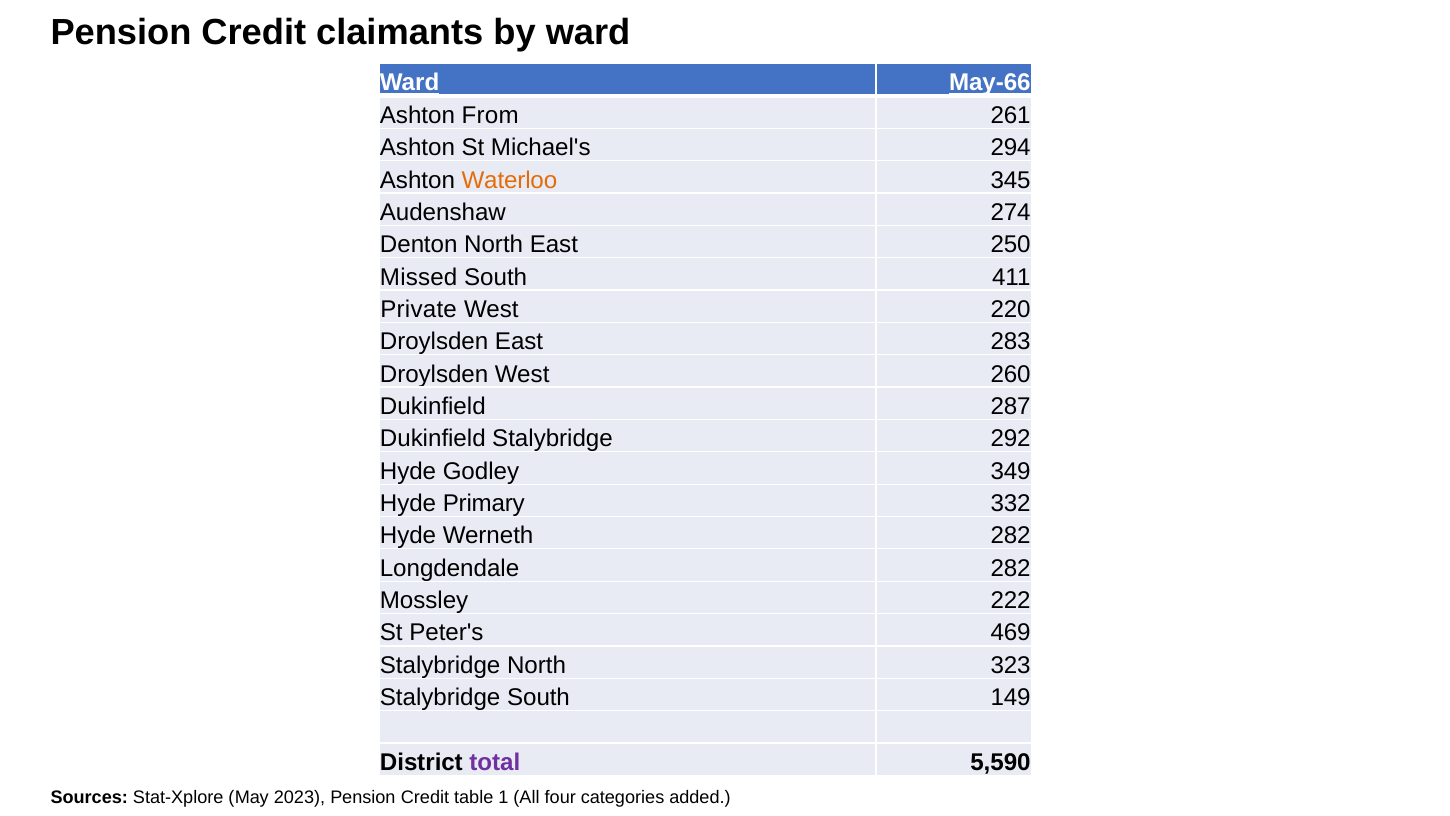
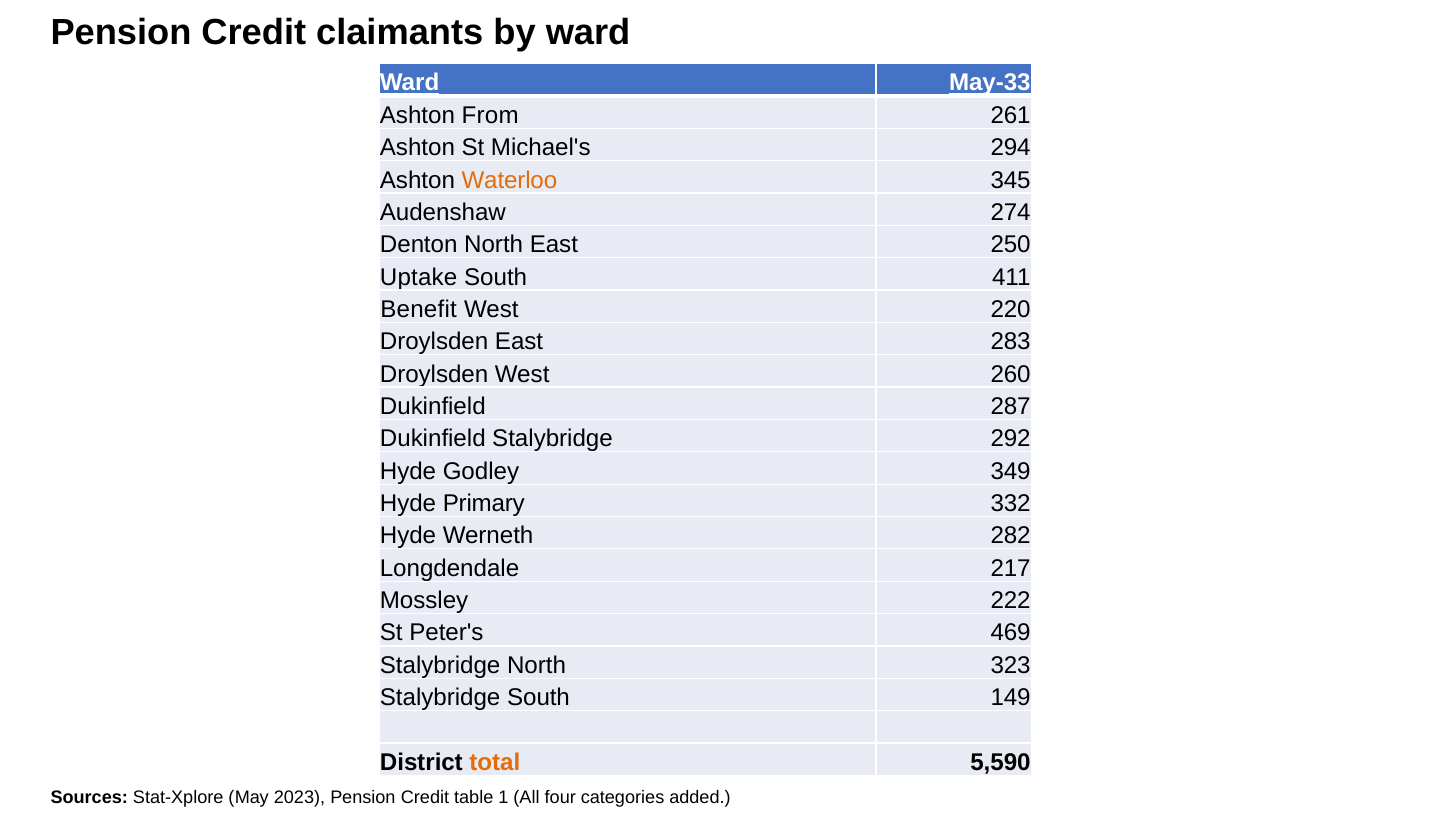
May-66: May-66 -> May-33 (990, 83)
Missed: Missed -> Uptake (419, 277)
Private: Private -> Benefit (419, 309)
Longdendale 282: 282 -> 217 (1011, 568)
total colour: purple -> orange (495, 762)
